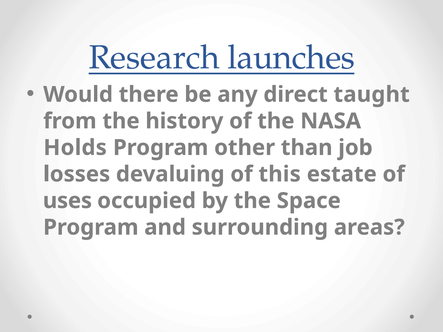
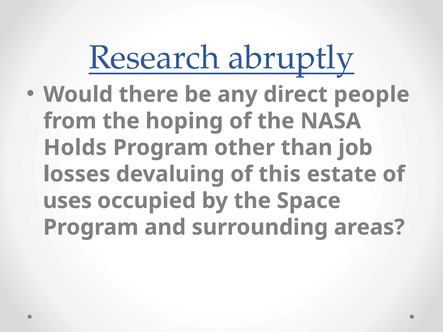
launches: launches -> abruptly (291, 58)
taught: taught -> people (372, 95)
history: history -> hoping (184, 121)
